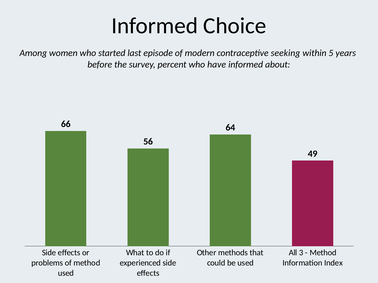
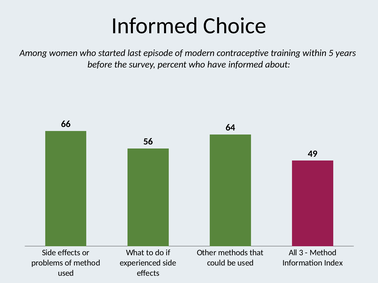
seeking: seeking -> training (286, 53)
